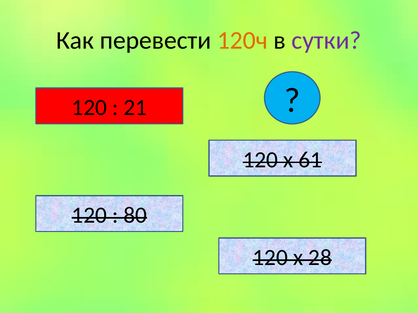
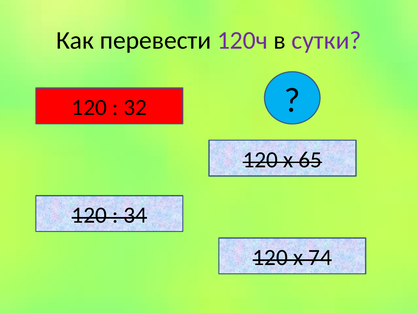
120ч colour: orange -> purple (242, 40)
21: 21 -> 32 (135, 108)
61: 61 -> 65 (310, 160)
80: 80 -> 34 (135, 216)
28: 28 -> 74 (320, 258)
